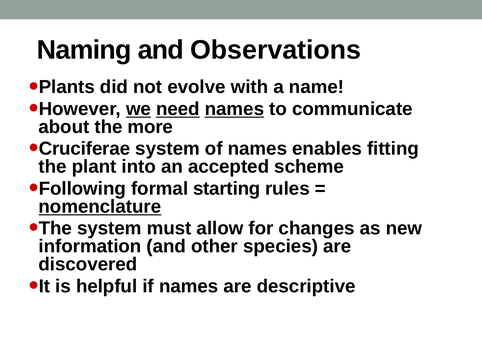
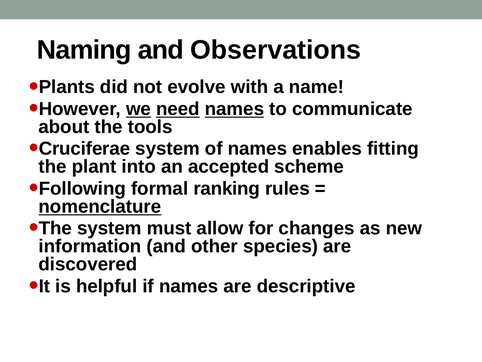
more: more -> tools (150, 127)
starting: starting -> ranking (227, 188)
